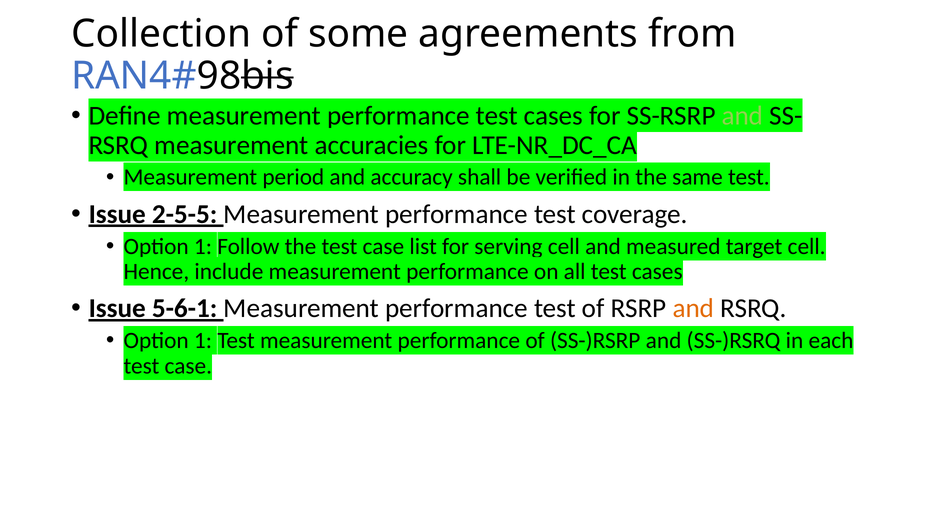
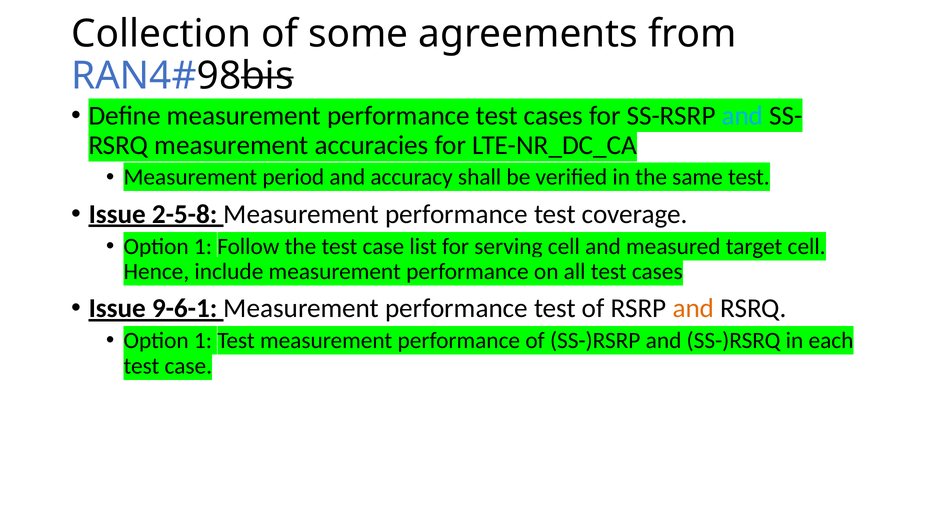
and colour: light green -> light blue (742, 116)
2-5-5: 2-5-5 -> 2-5-8 (185, 214)
5-6-1: 5-6-1 -> 9-6-1 (185, 308)
